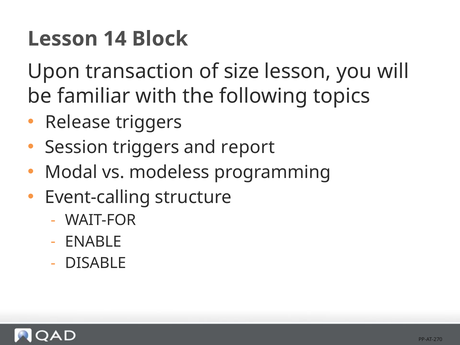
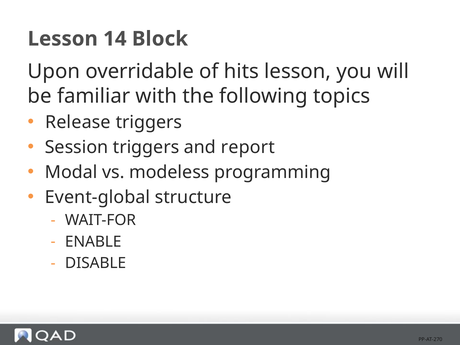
transaction: transaction -> overridable (140, 71)
size: size -> hits (241, 71)
Event-calling: Event-calling -> Event-global (98, 197)
